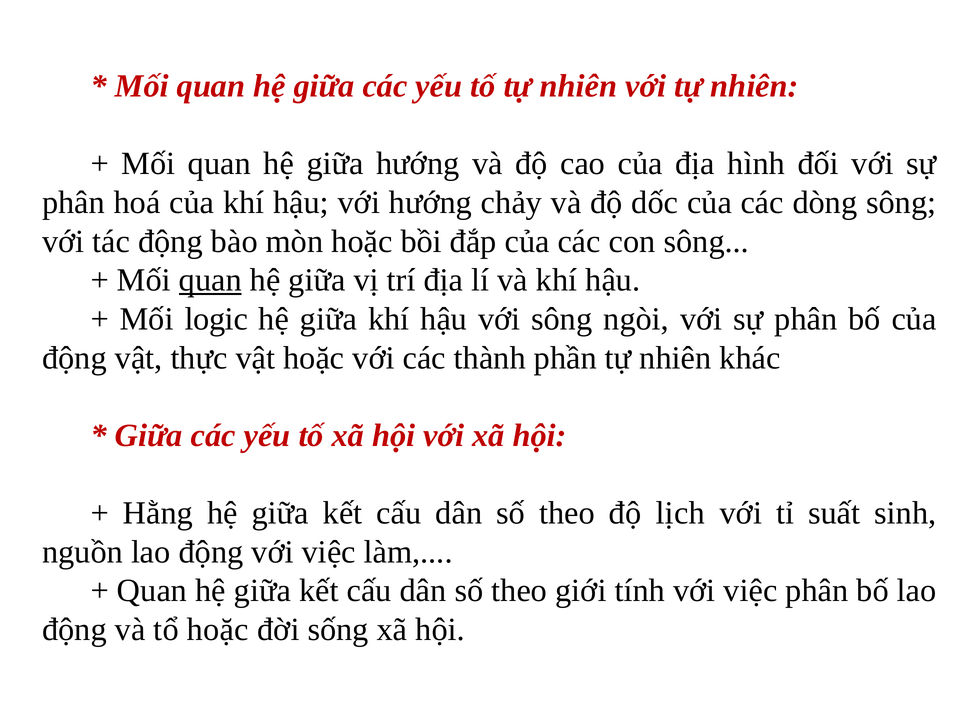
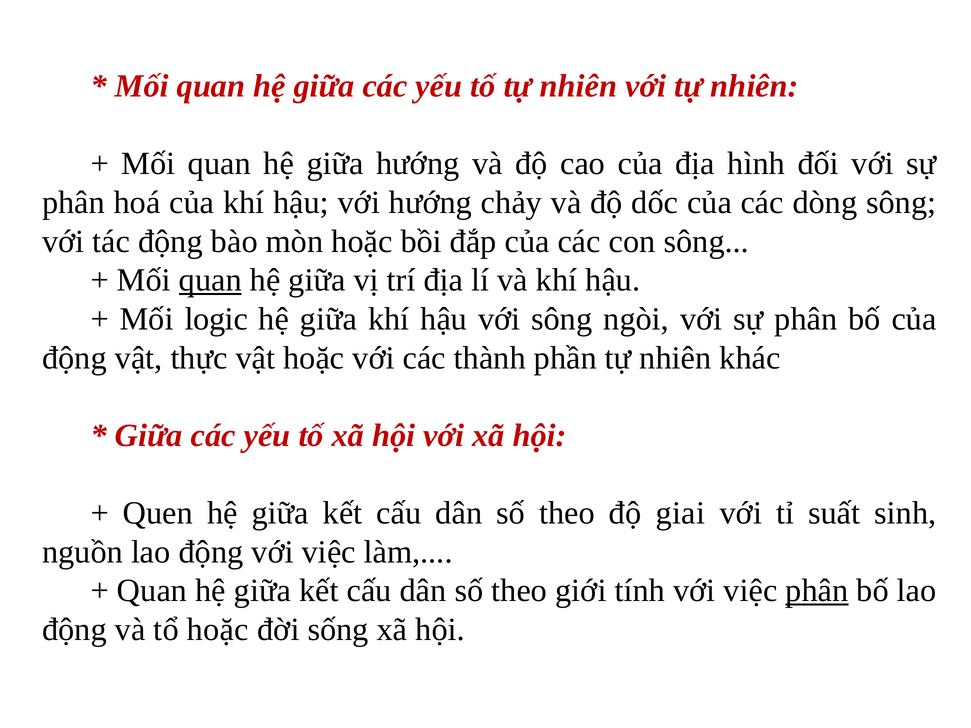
Hằng: Hằng -> Quen (158, 513)
lịch: lịch -> giai (680, 513)
phân underline: none -> present (817, 591)
